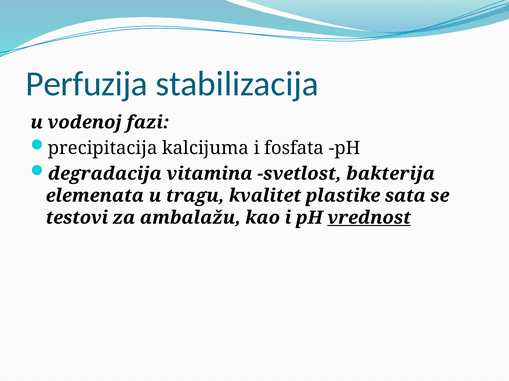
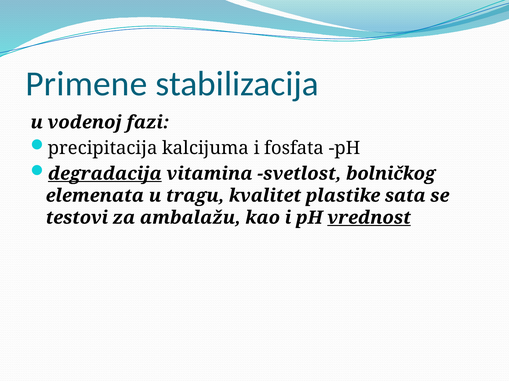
Perfuzija: Perfuzija -> Primene (86, 84)
degradacija underline: none -> present (105, 174)
bakterija: bakterija -> bolničkog (391, 174)
